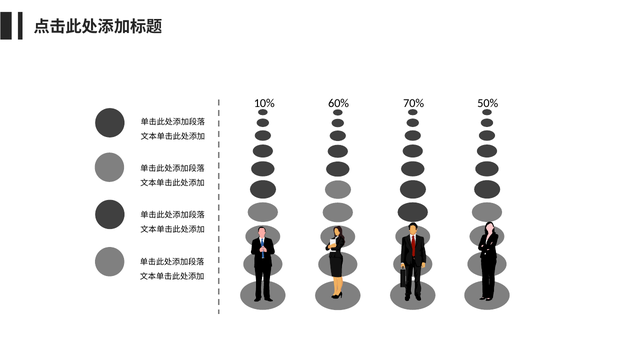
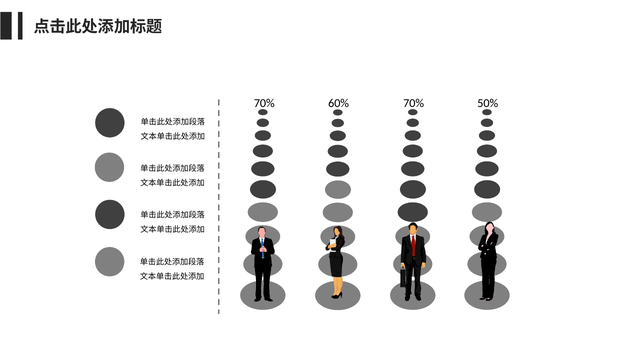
10%: 10% -> 70% (264, 103)
